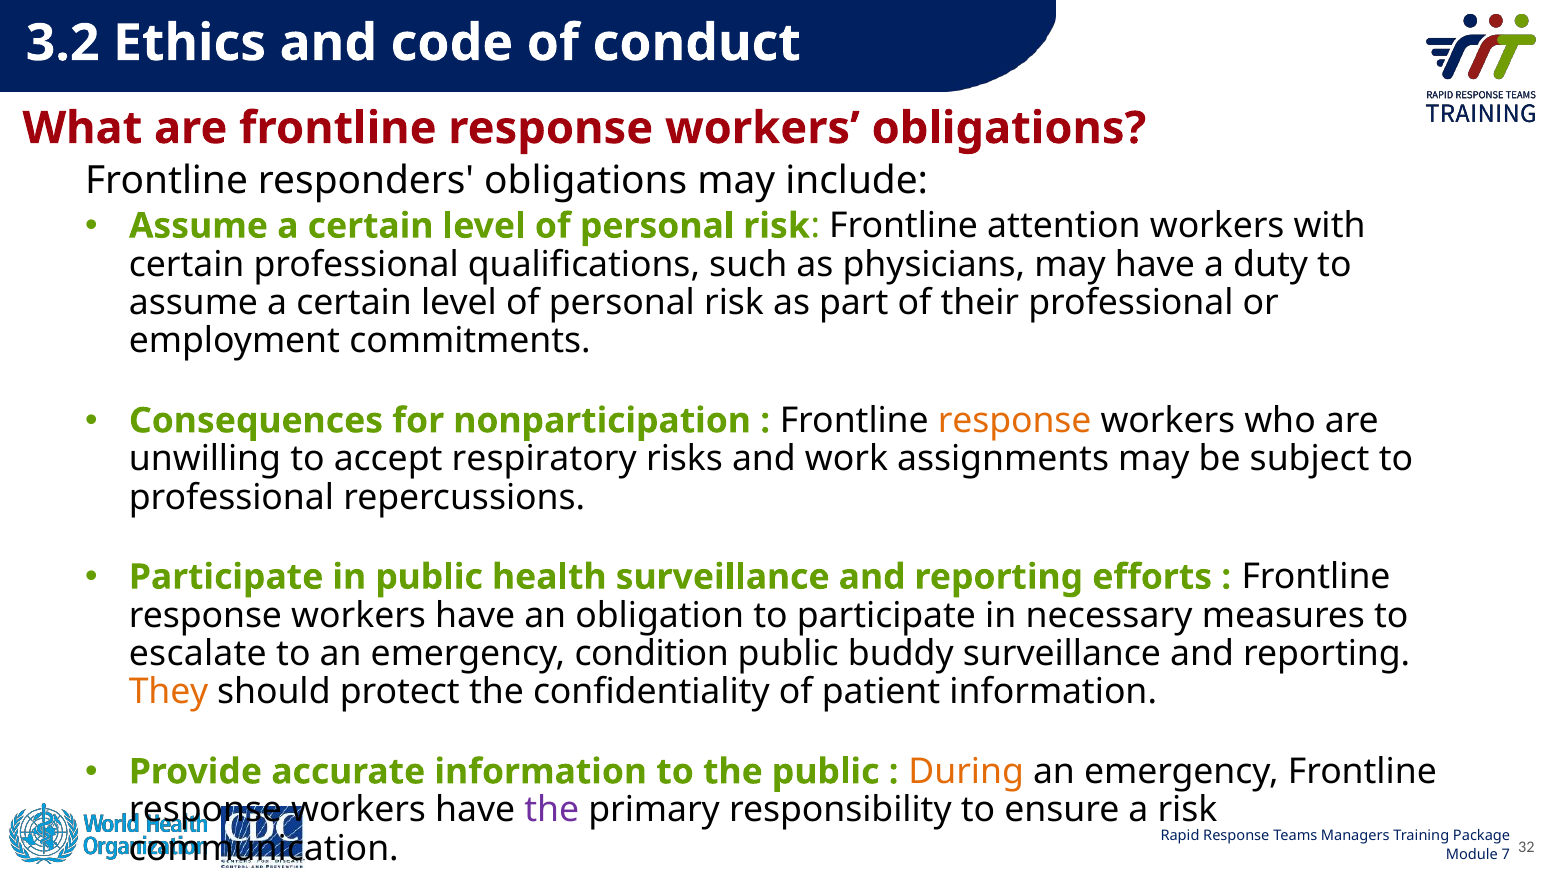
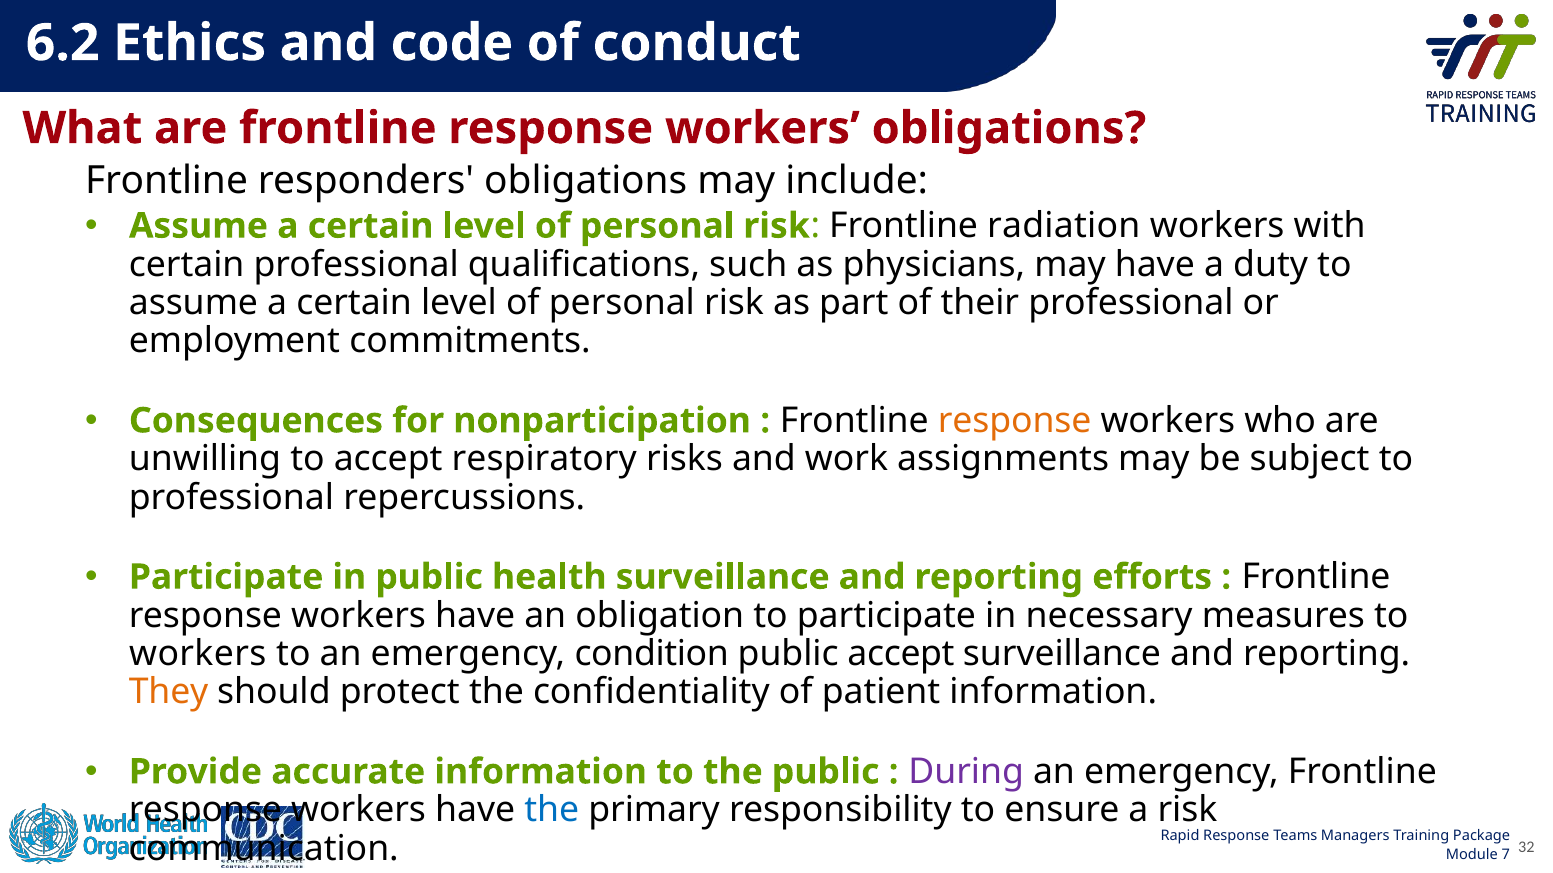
3.2: 3.2 -> 6.2 (63, 43)
attention: attention -> radiation (1064, 226)
escalate: escalate -> workers (198, 654)
public buddy: buddy -> accept (901, 654)
During colour: orange -> purple (966, 772)
the colour: purple -> blue (552, 811)
